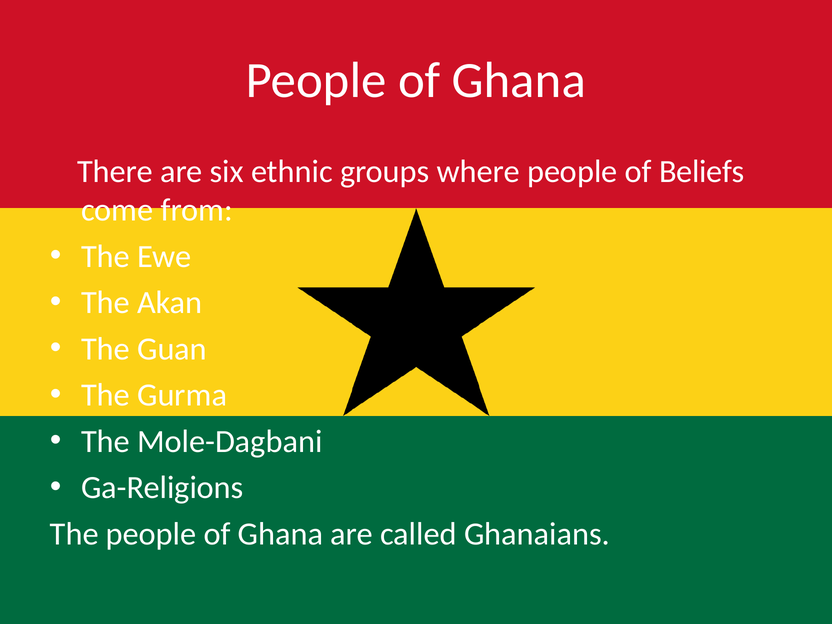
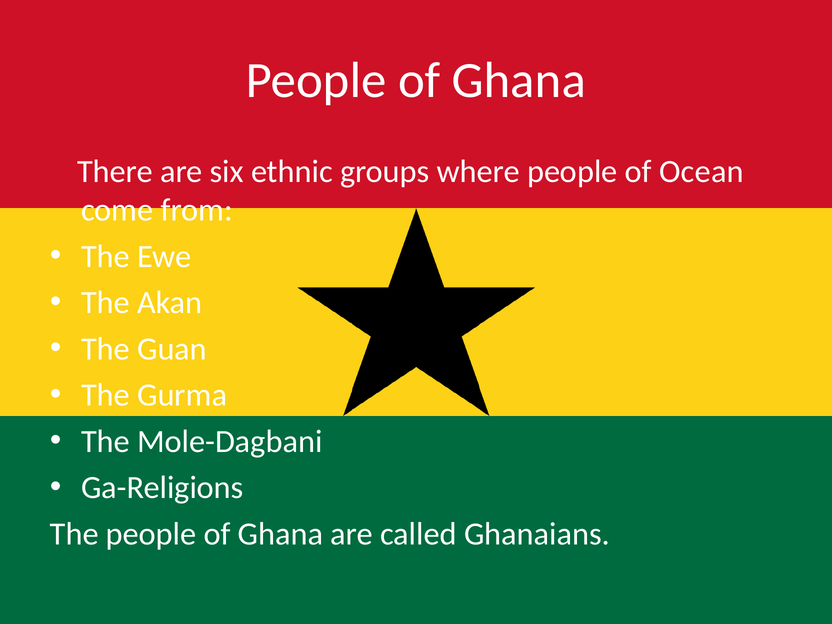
Beliefs: Beliefs -> Ocean (701, 171)
